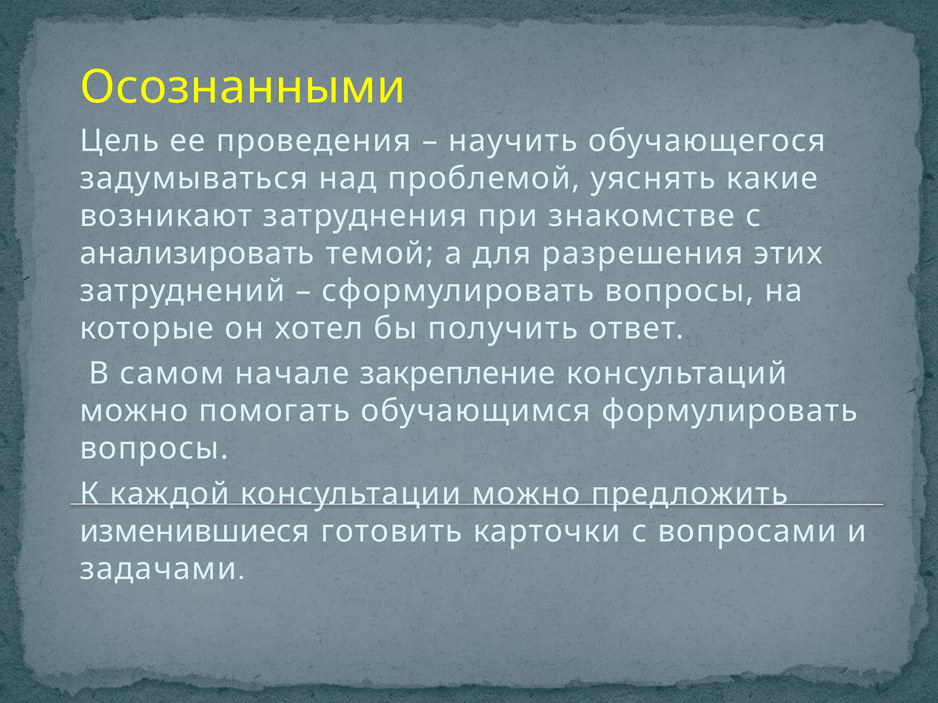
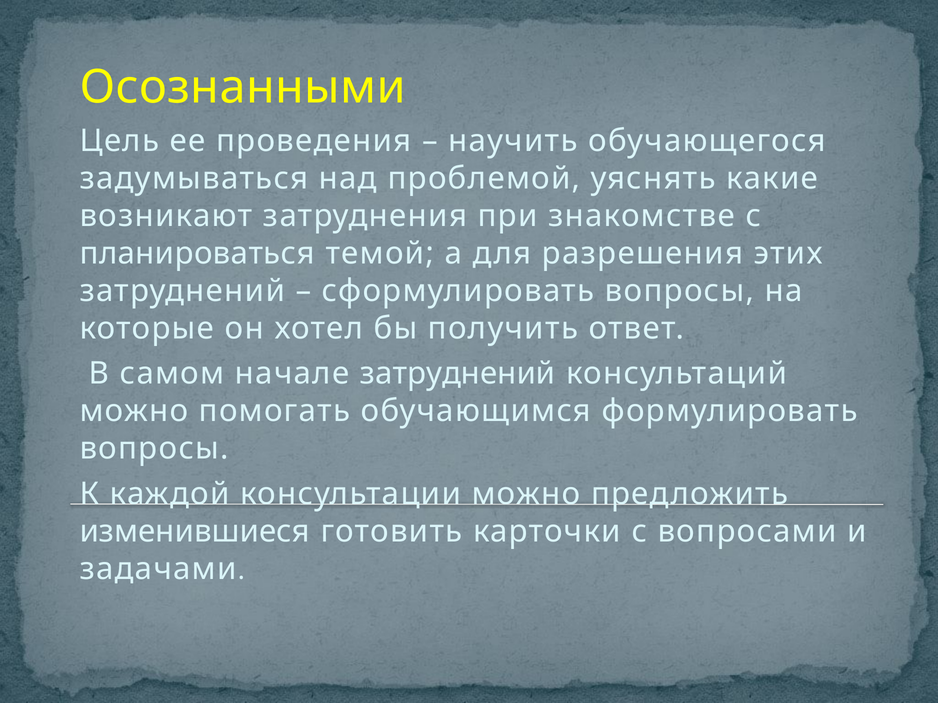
анализировать: анализировать -> планироваться (197, 254)
начале закрепление: закрепление -> затруднений (458, 374)
